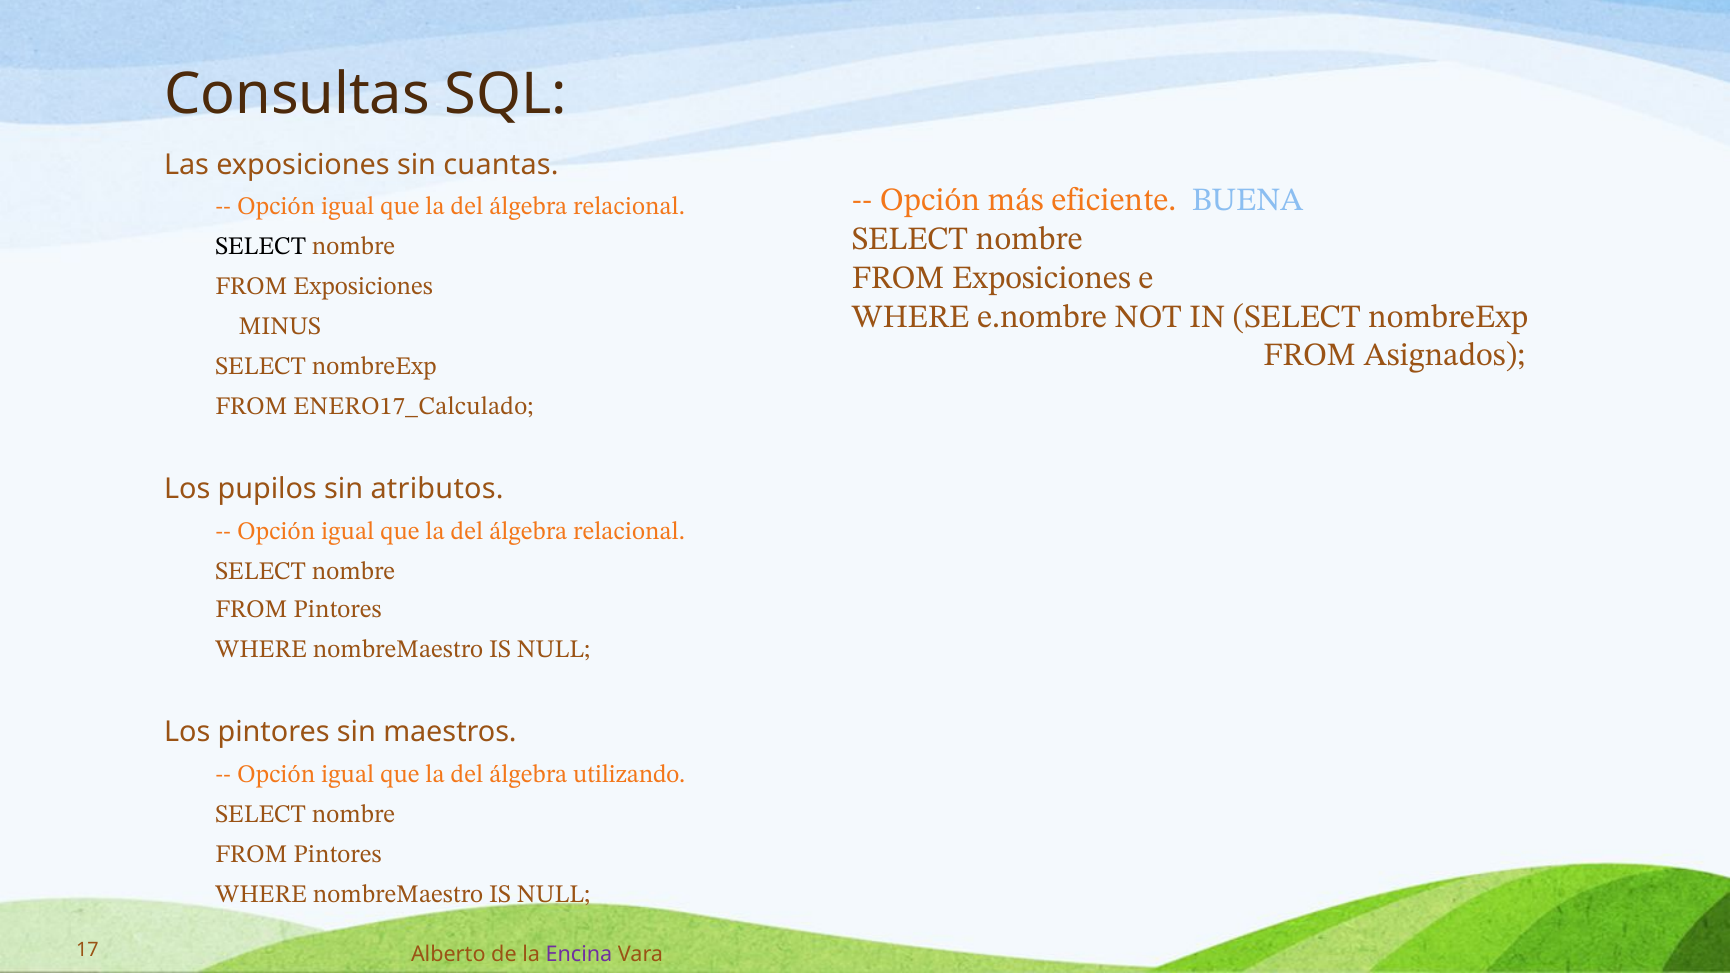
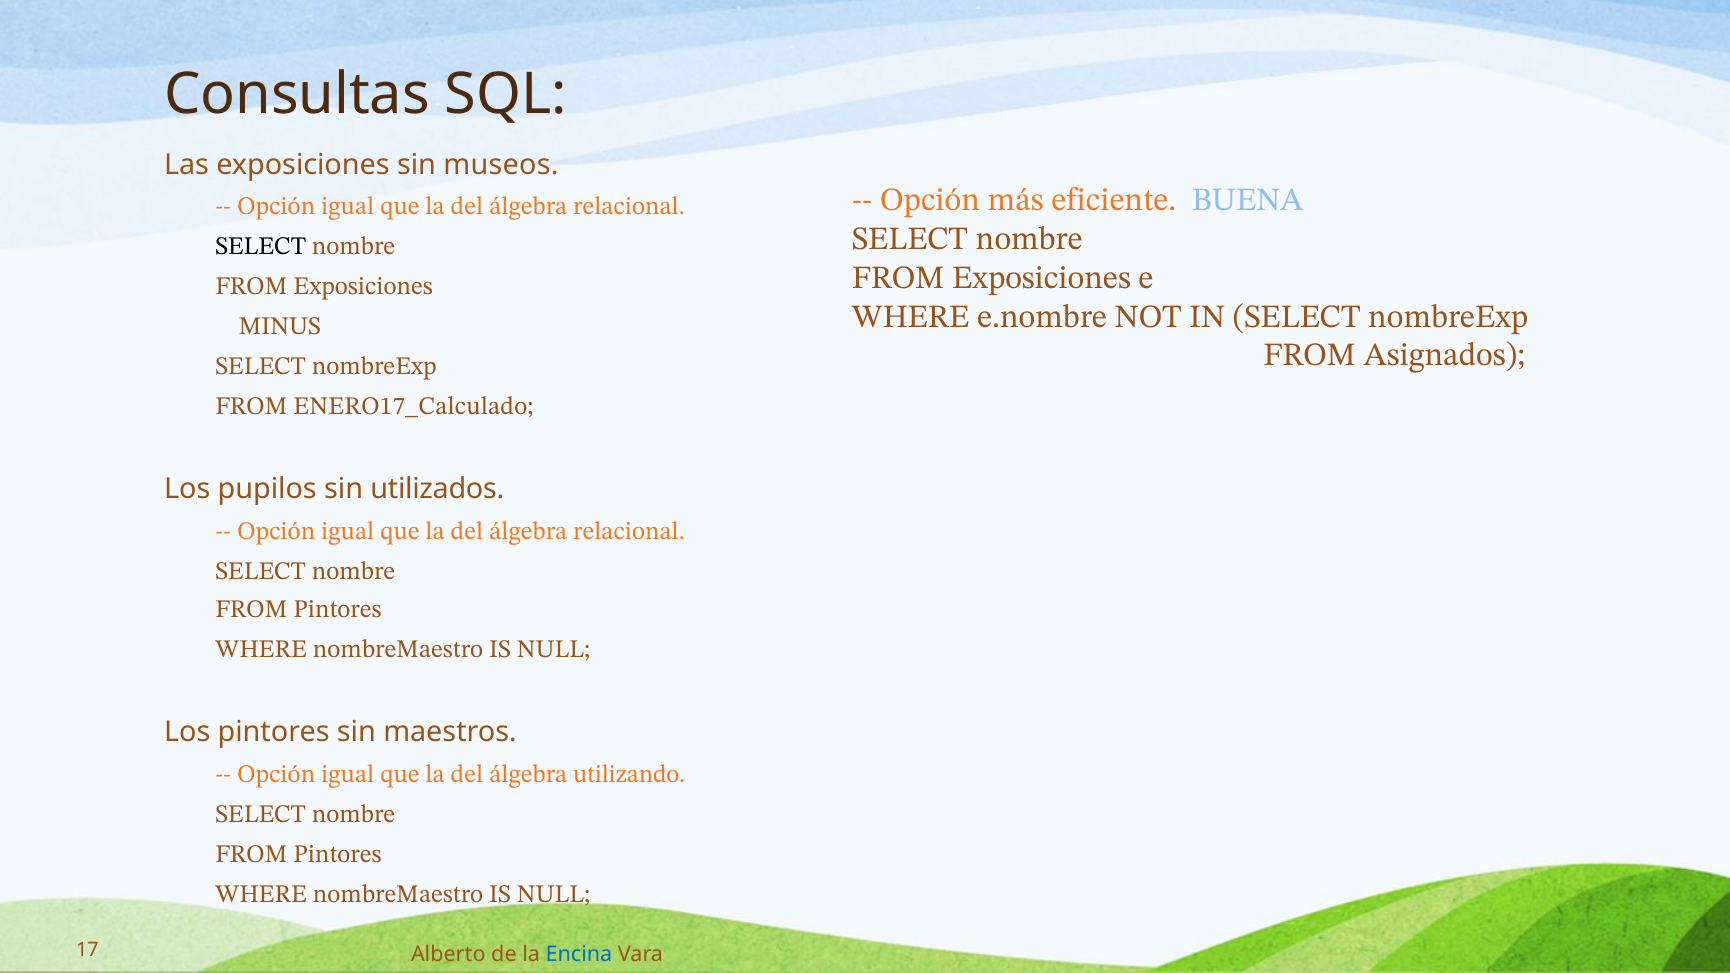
cuantas: cuantas -> museos (501, 165)
atributos: atributos -> utilizados (437, 489)
Encina colour: purple -> blue (579, 955)
